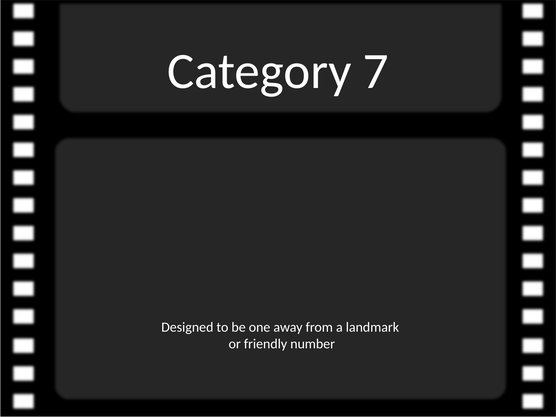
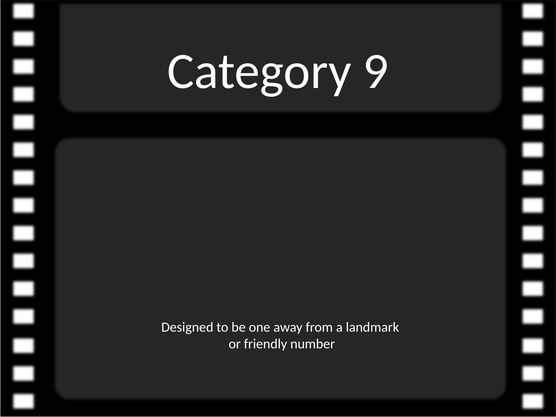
7: 7 -> 9 (376, 71)
